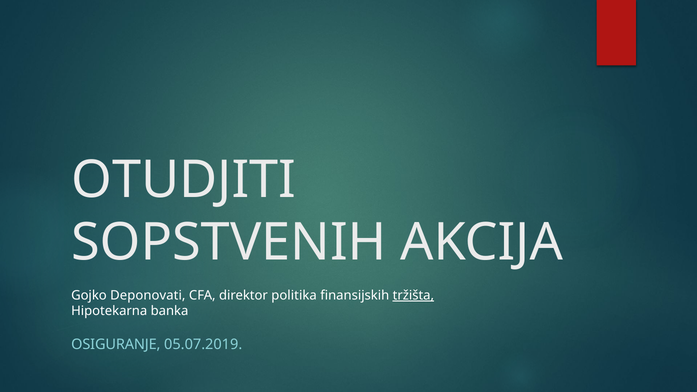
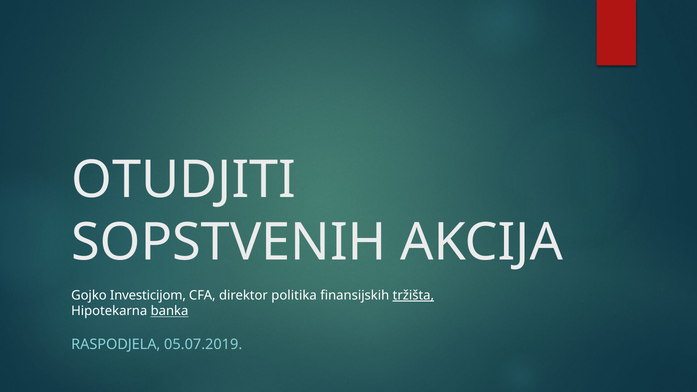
Deponovati: Deponovati -> Investicijom (148, 295)
banka underline: none -> present (170, 311)
OSIGURANJE: OSIGURANJE -> RASPODJELA (116, 345)
